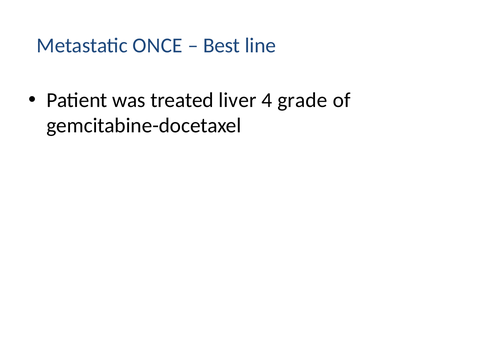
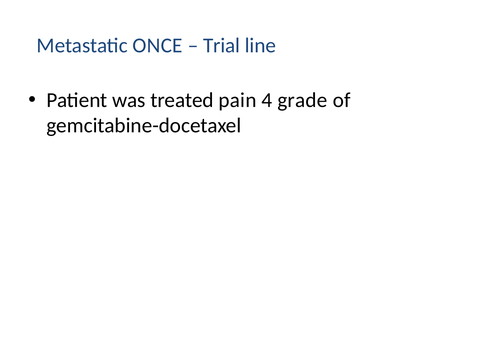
Best: Best -> Trial (222, 46)
liver: liver -> pain (238, 100)
